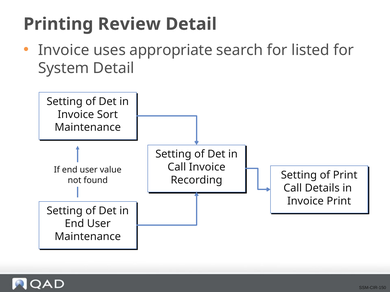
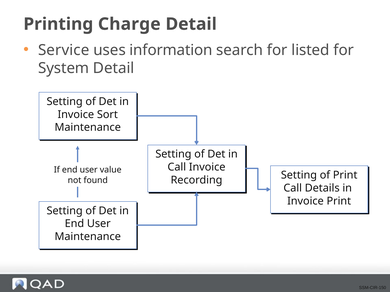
Review: Review -> Charge (129, 24)
Invoice: Invoice -> Service (64, 50)
appropriate: appropriate -> information (171, 50)
